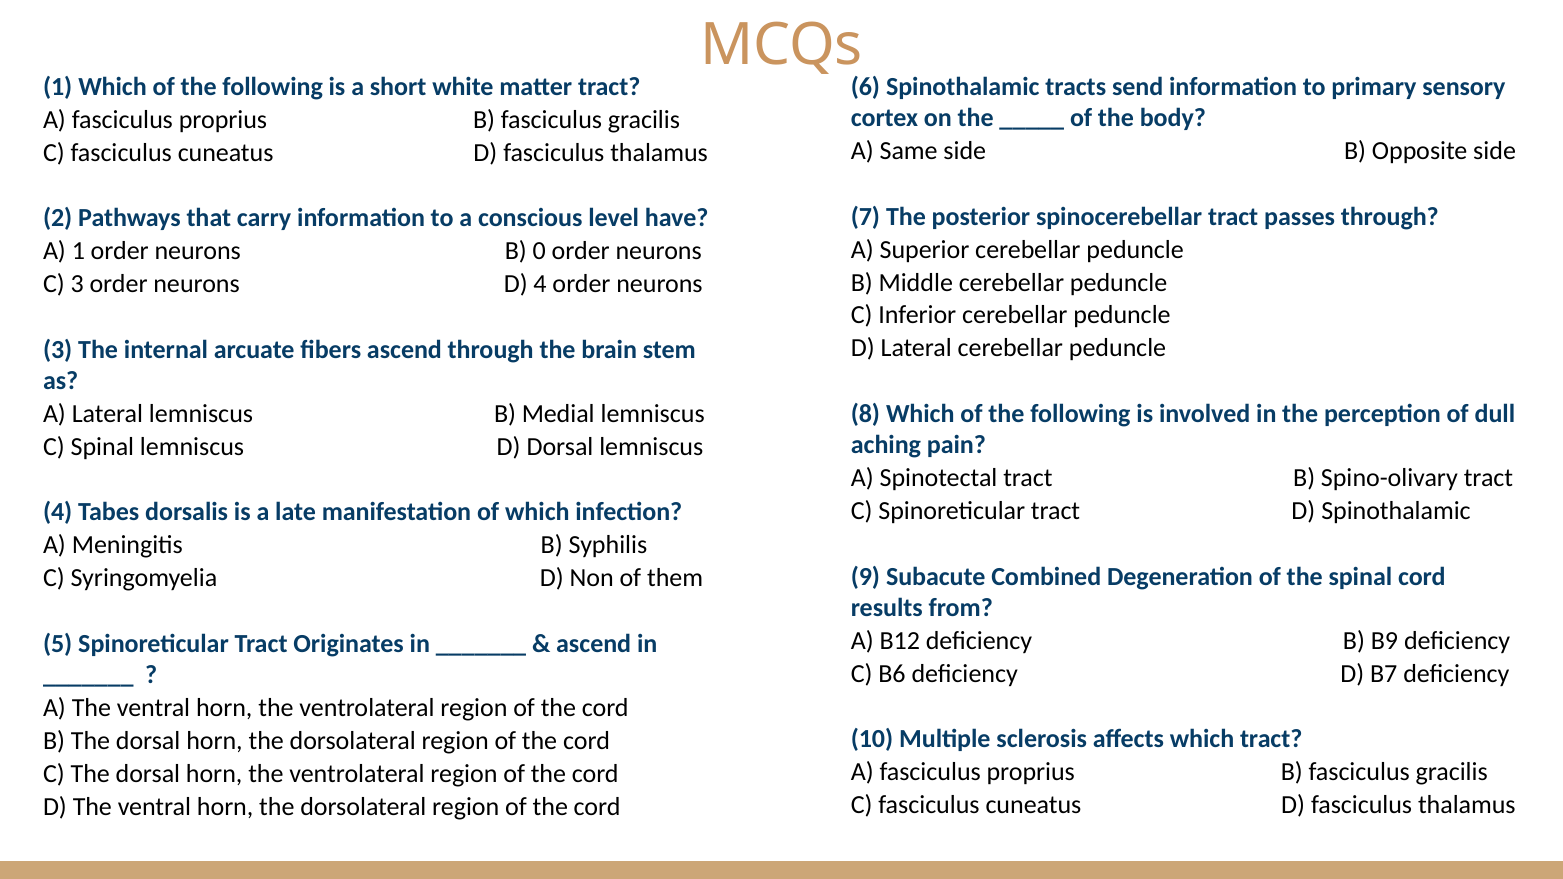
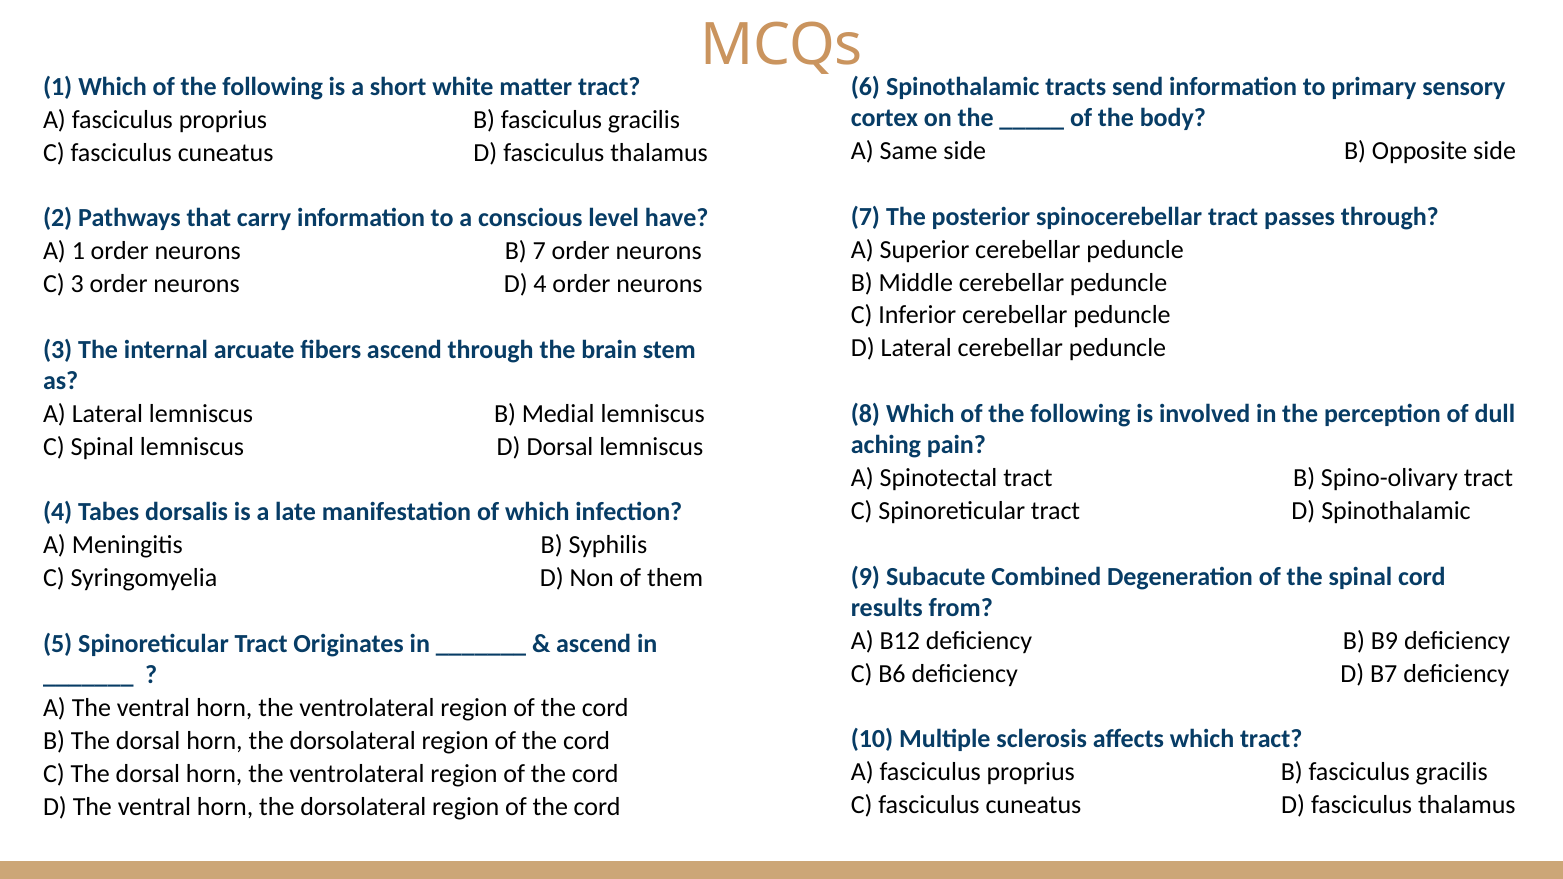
B 0: 0 -> 7 (539, 251)
